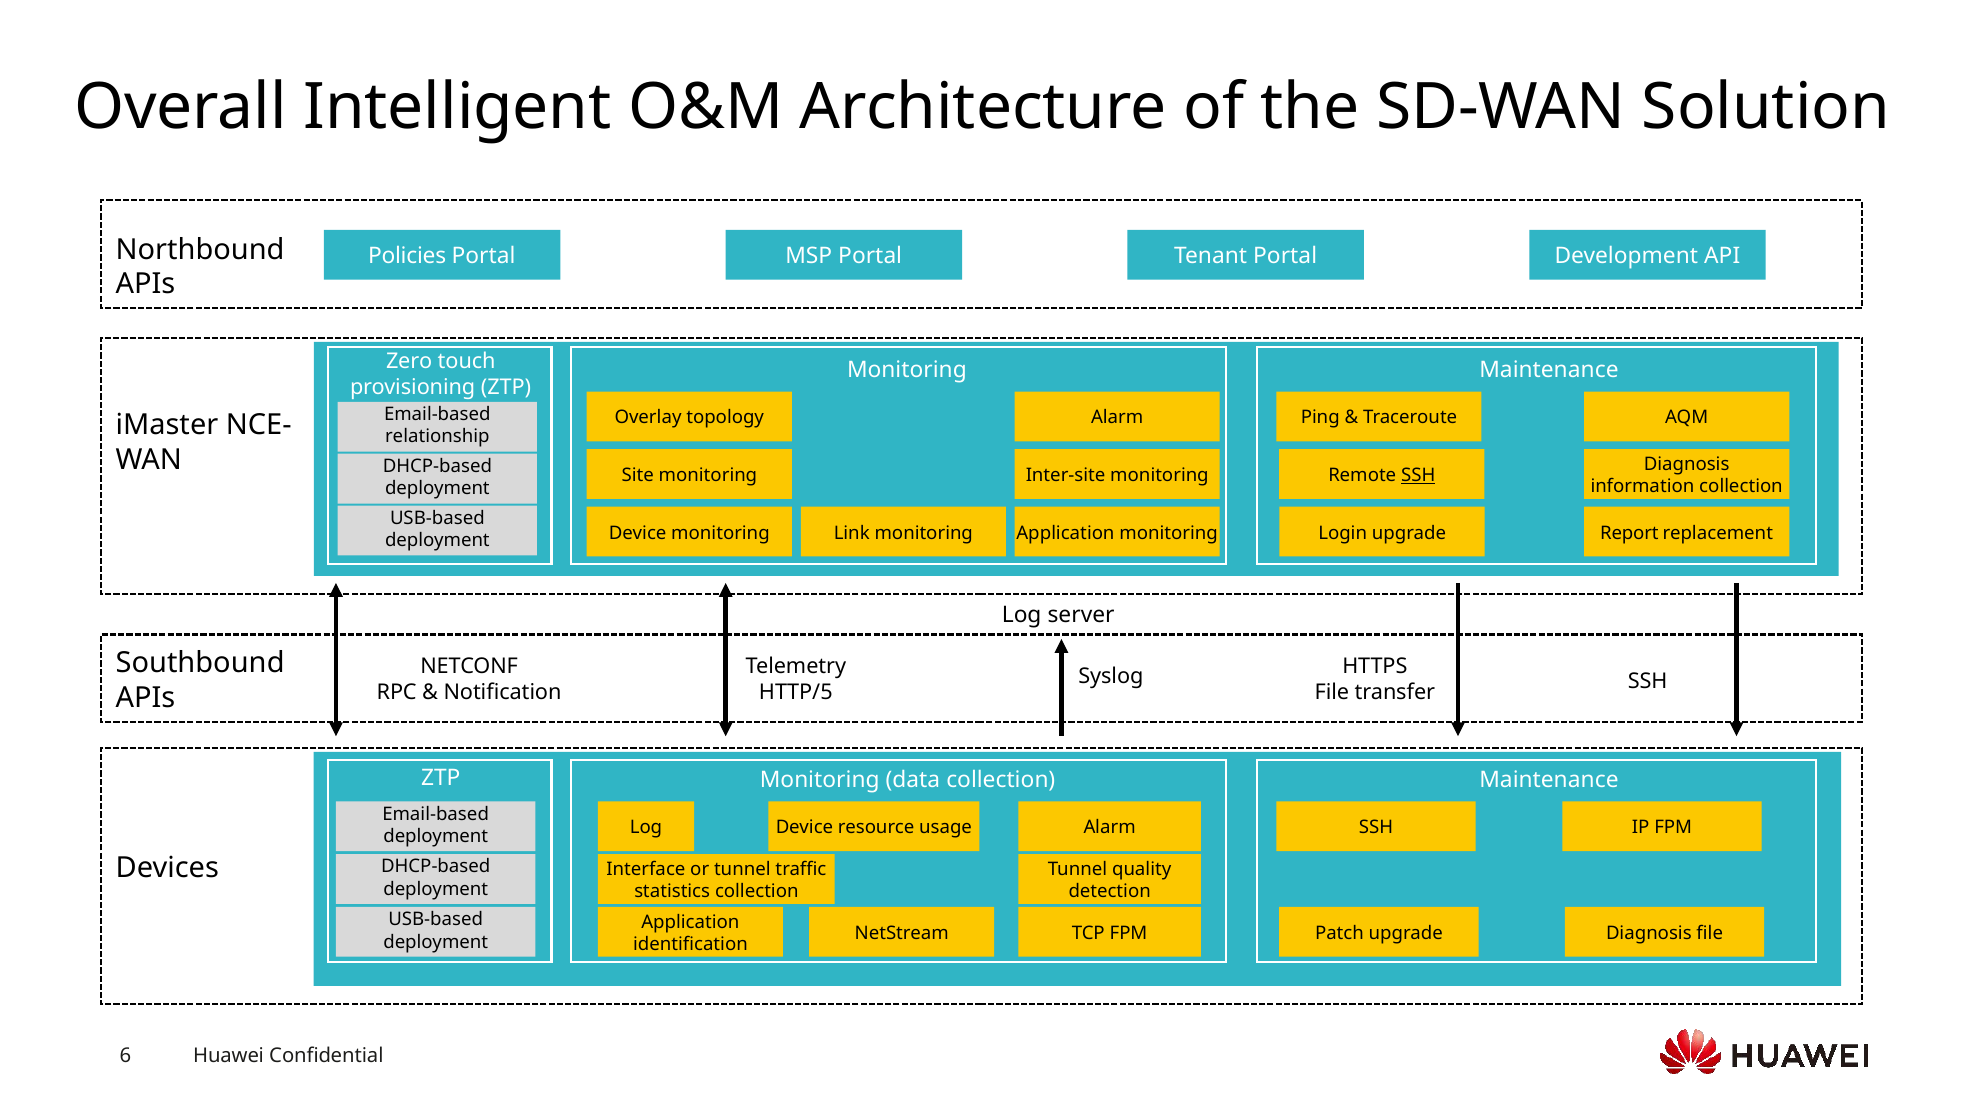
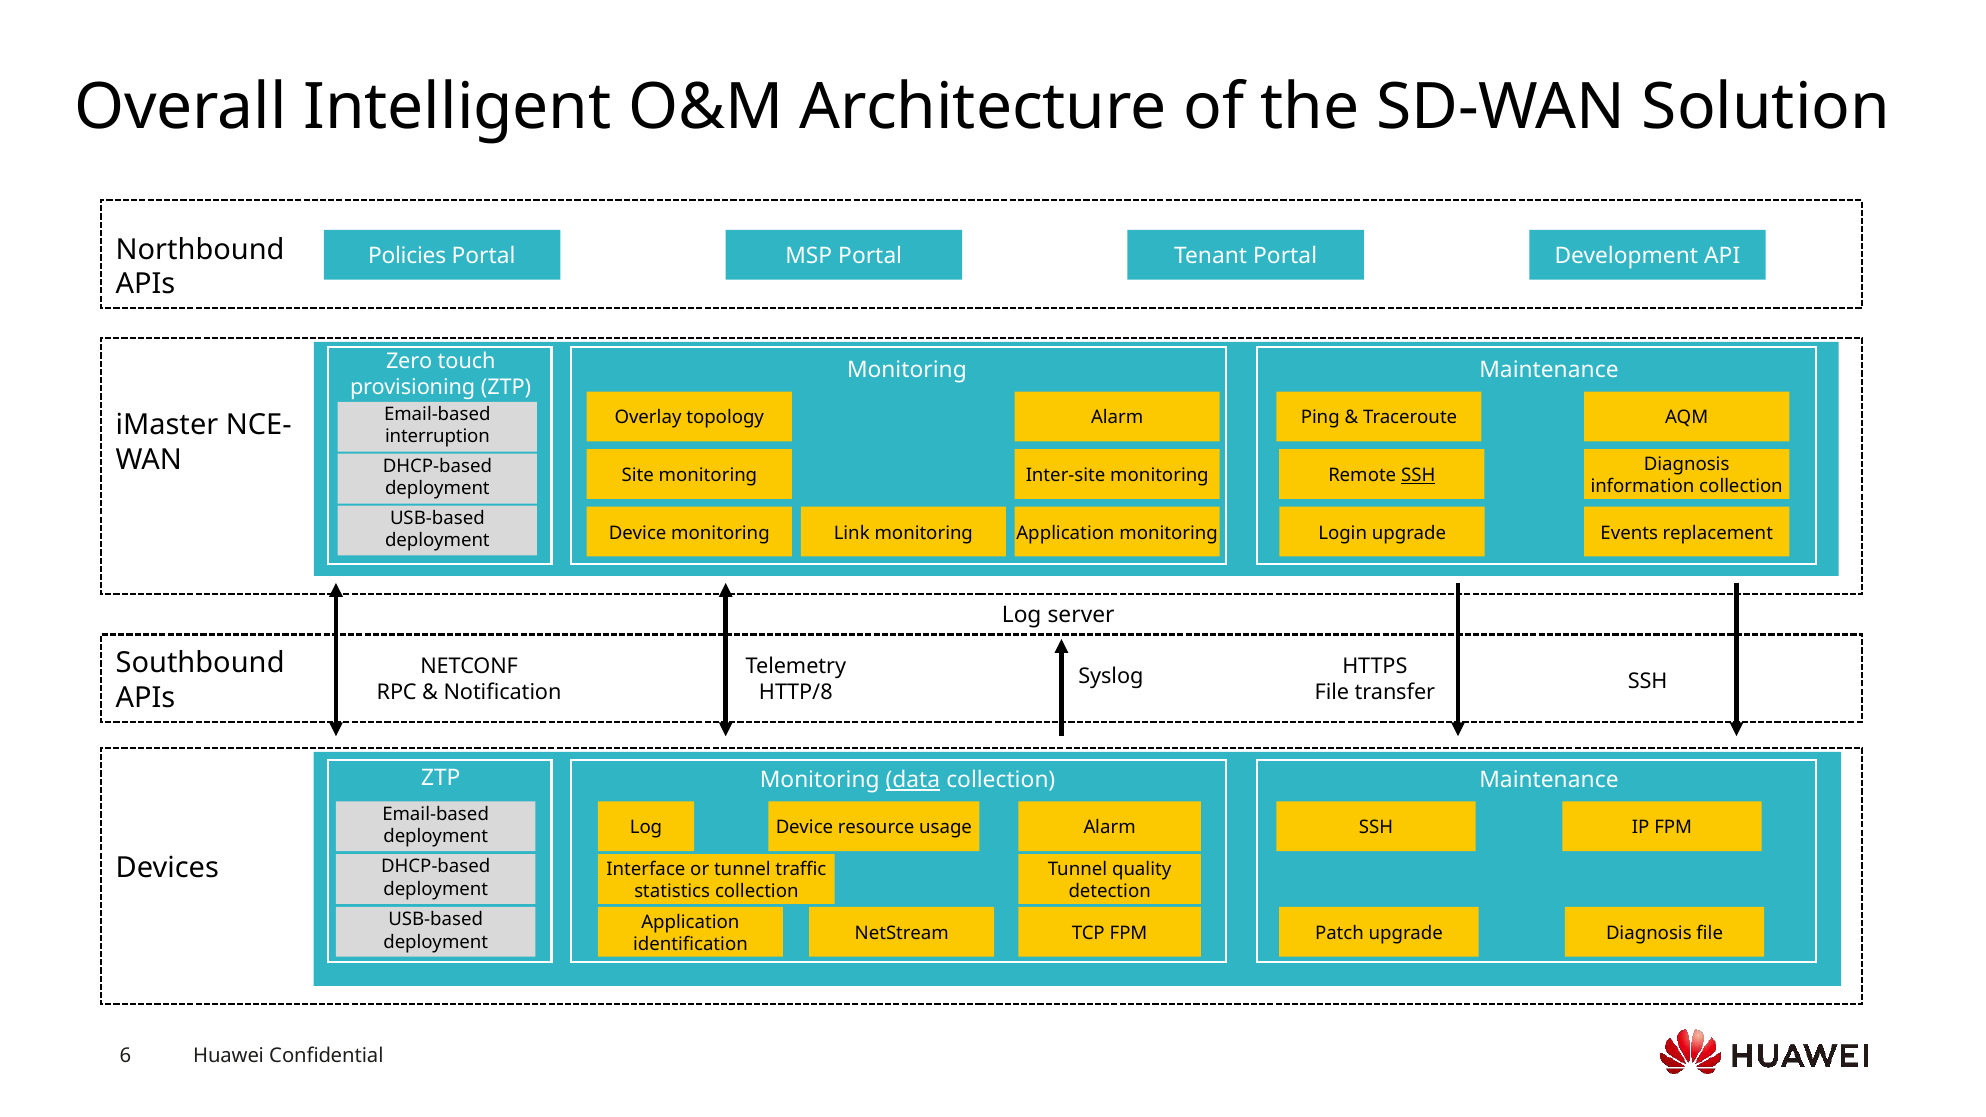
relationship: relationship -> interruption (437, 437)
Report: Report -> Events (1629, 533)
HTTP/5: HTTP/5 -> HTTP/8 (796, 693)
data underline: none -> present (913, 780)
